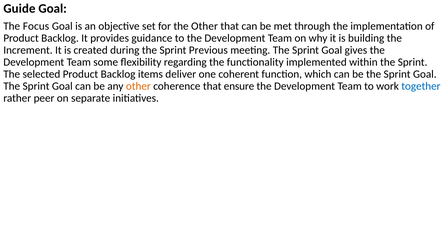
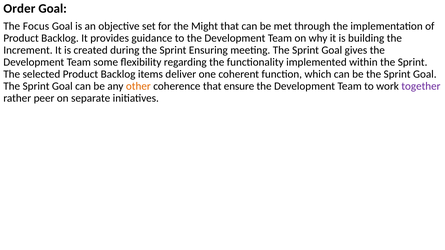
Guide: Guide -> Order (19, 9)
the Other: Other -> Might (205, 26)
Previous: Previous -> Ensuring (208, 50)
together colour: blue -> purple (421, 86)
